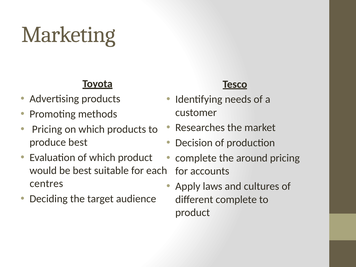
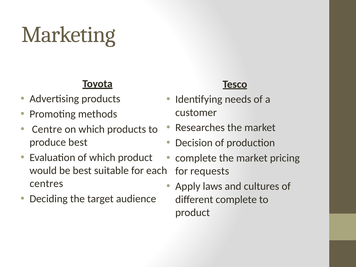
Pricing: Pricing -> Centre (47, 129)
complete the around: around -> market (252, 158)
accounts: accounts -> requests (210, 171)
